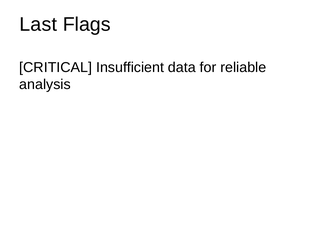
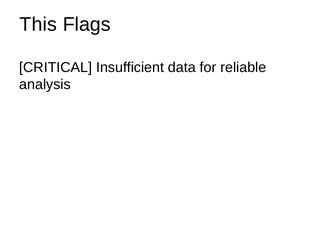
Last: Last -> This (38, 24)
